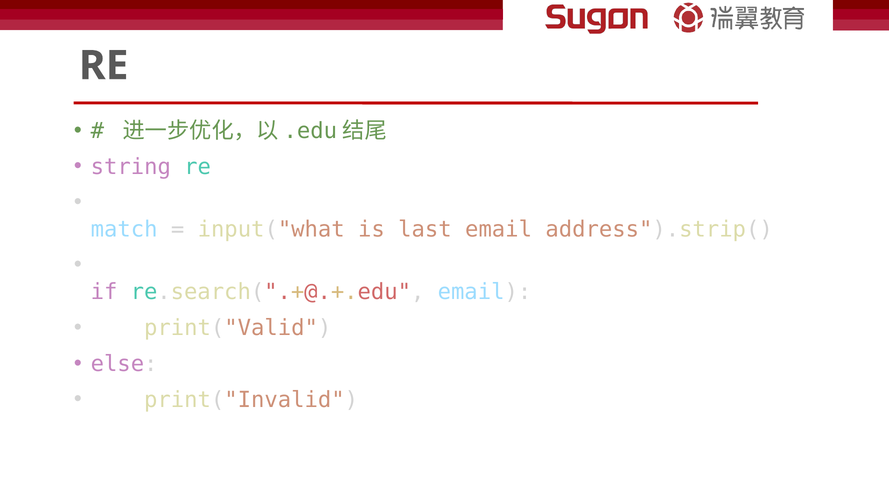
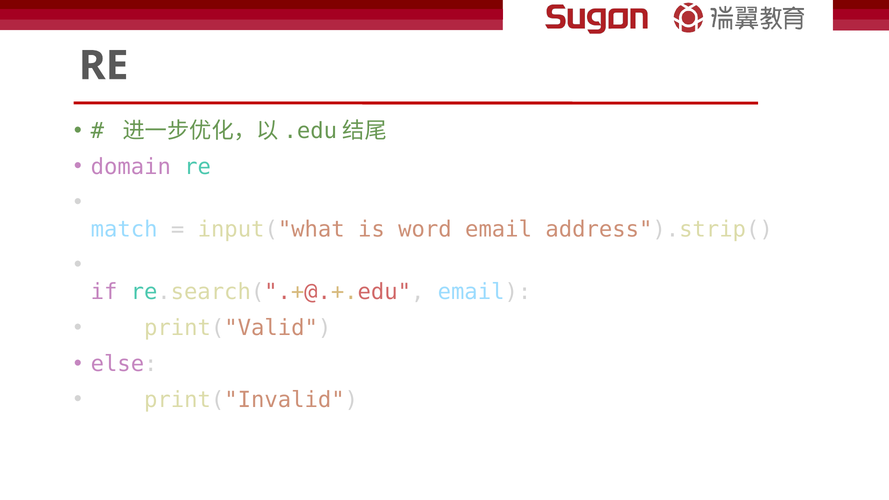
string: string -> domain (131, 167)
last: last -> word (425, 229)
